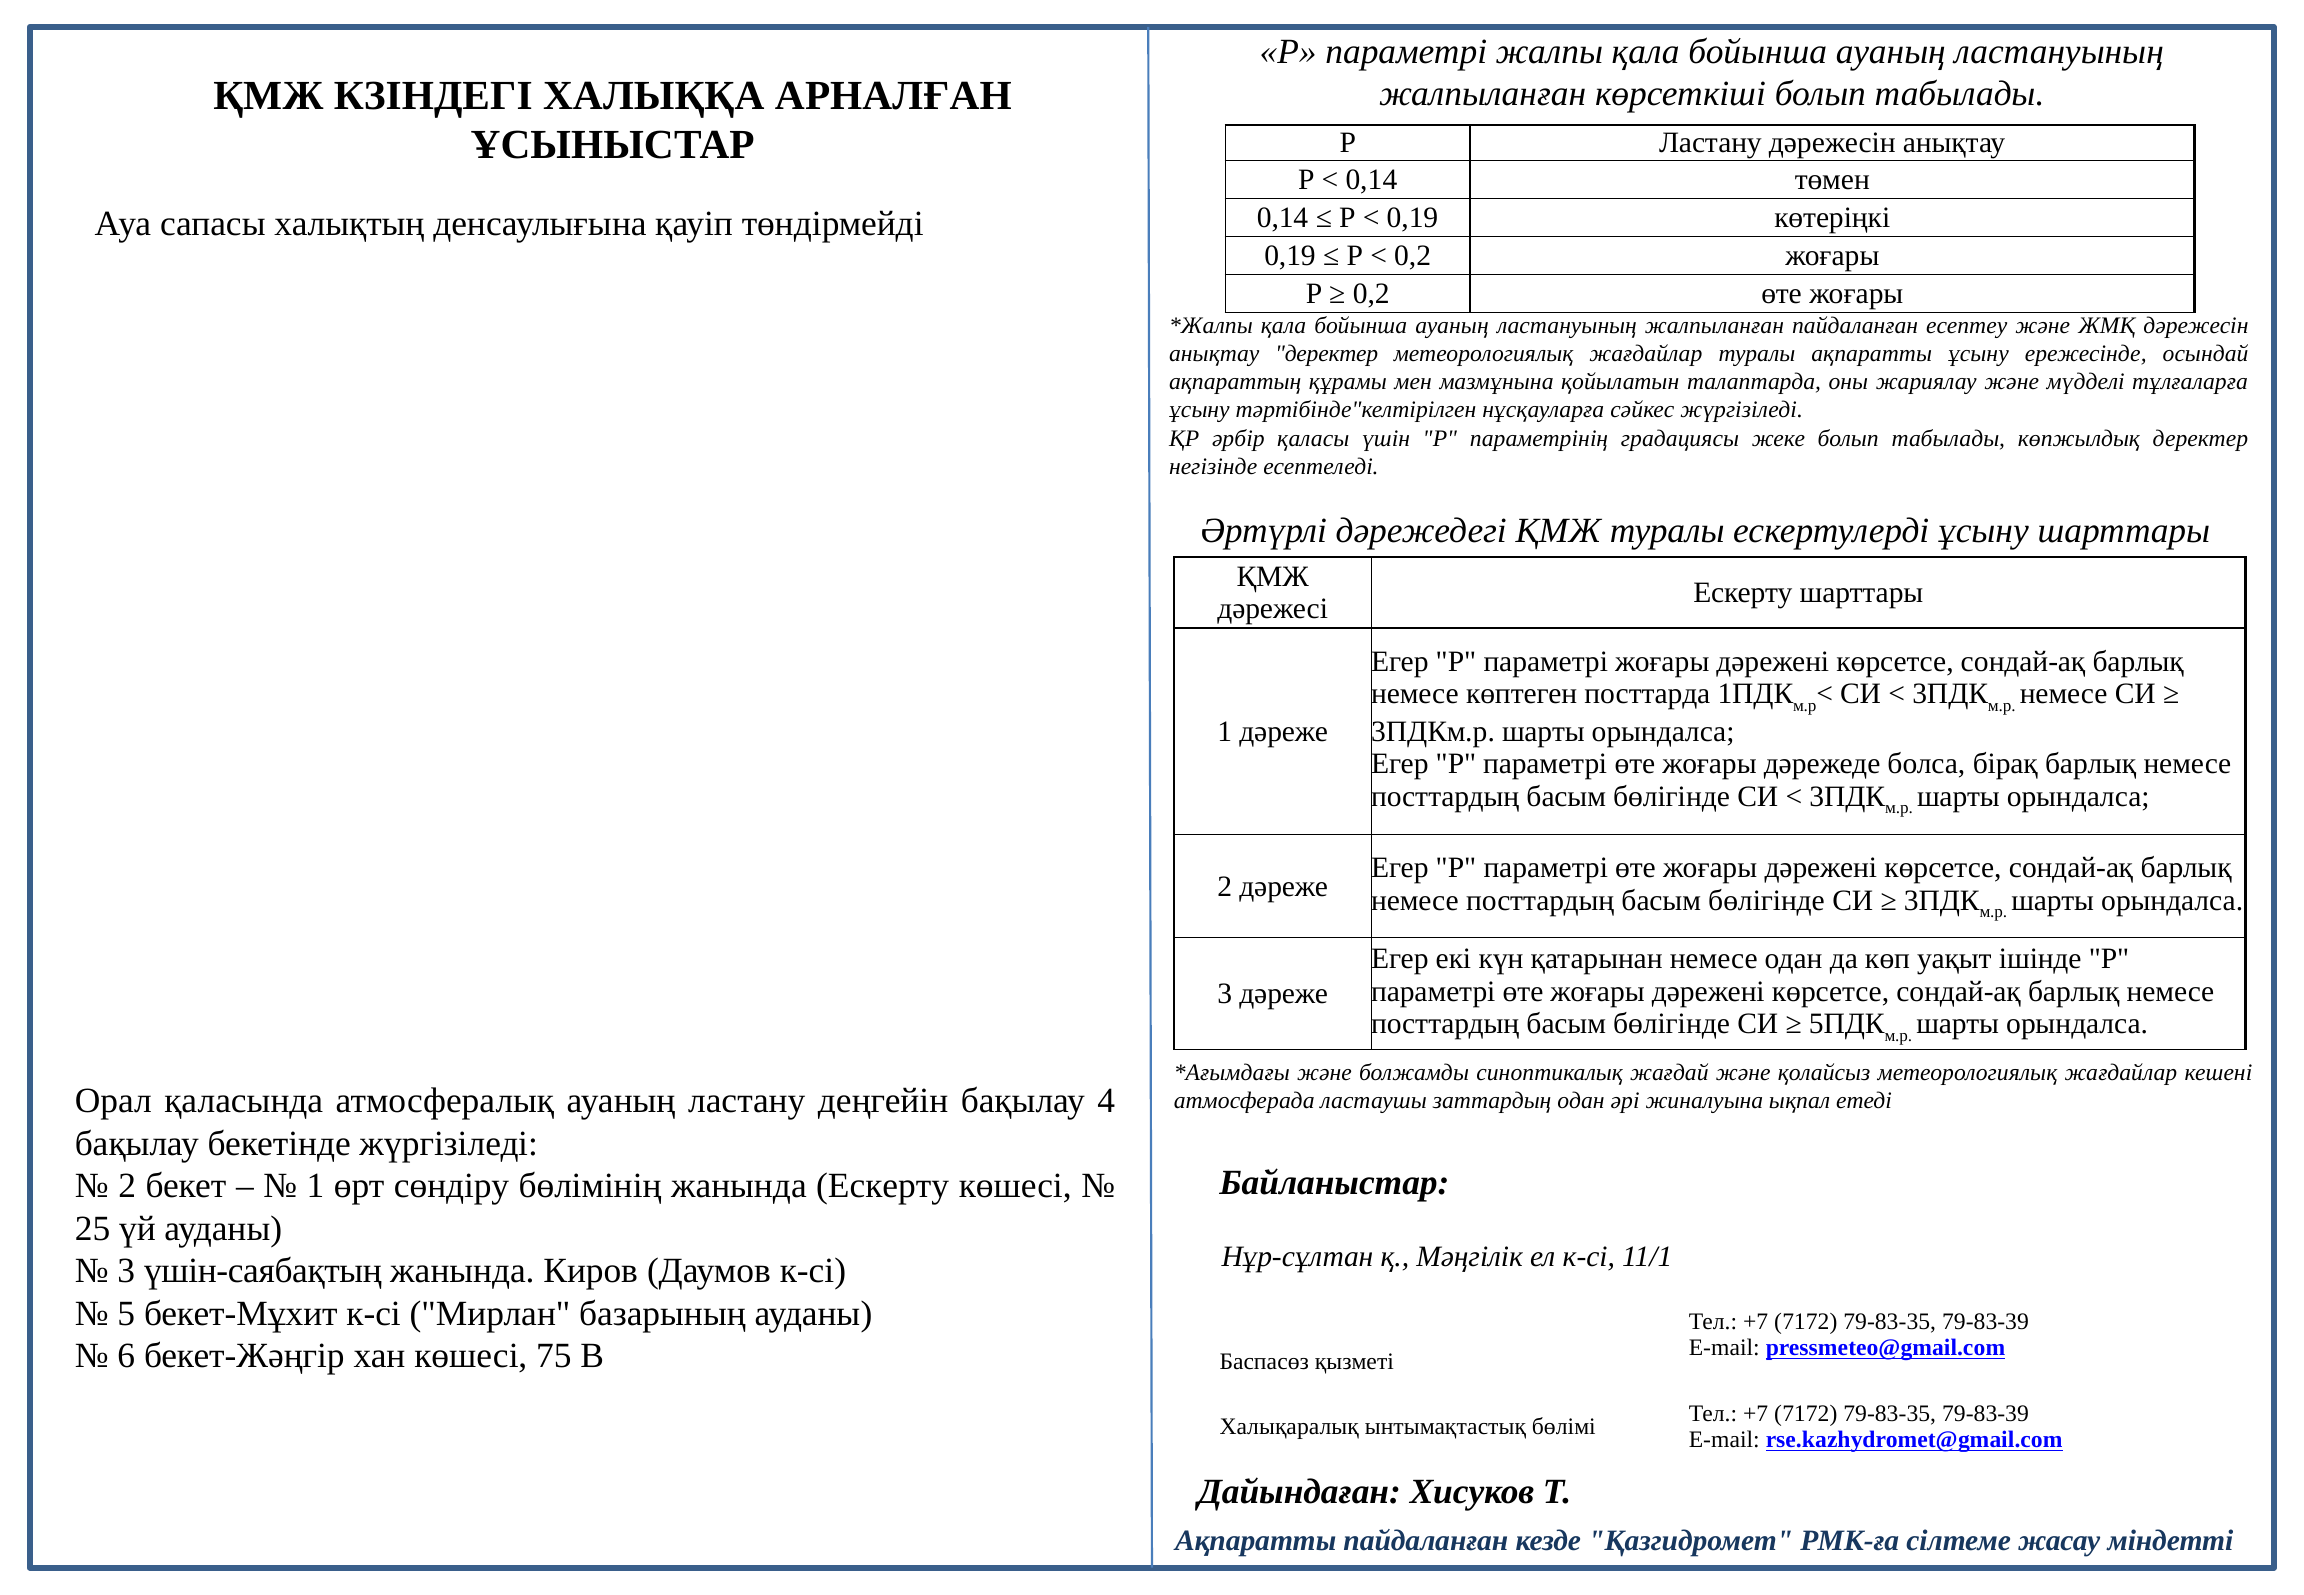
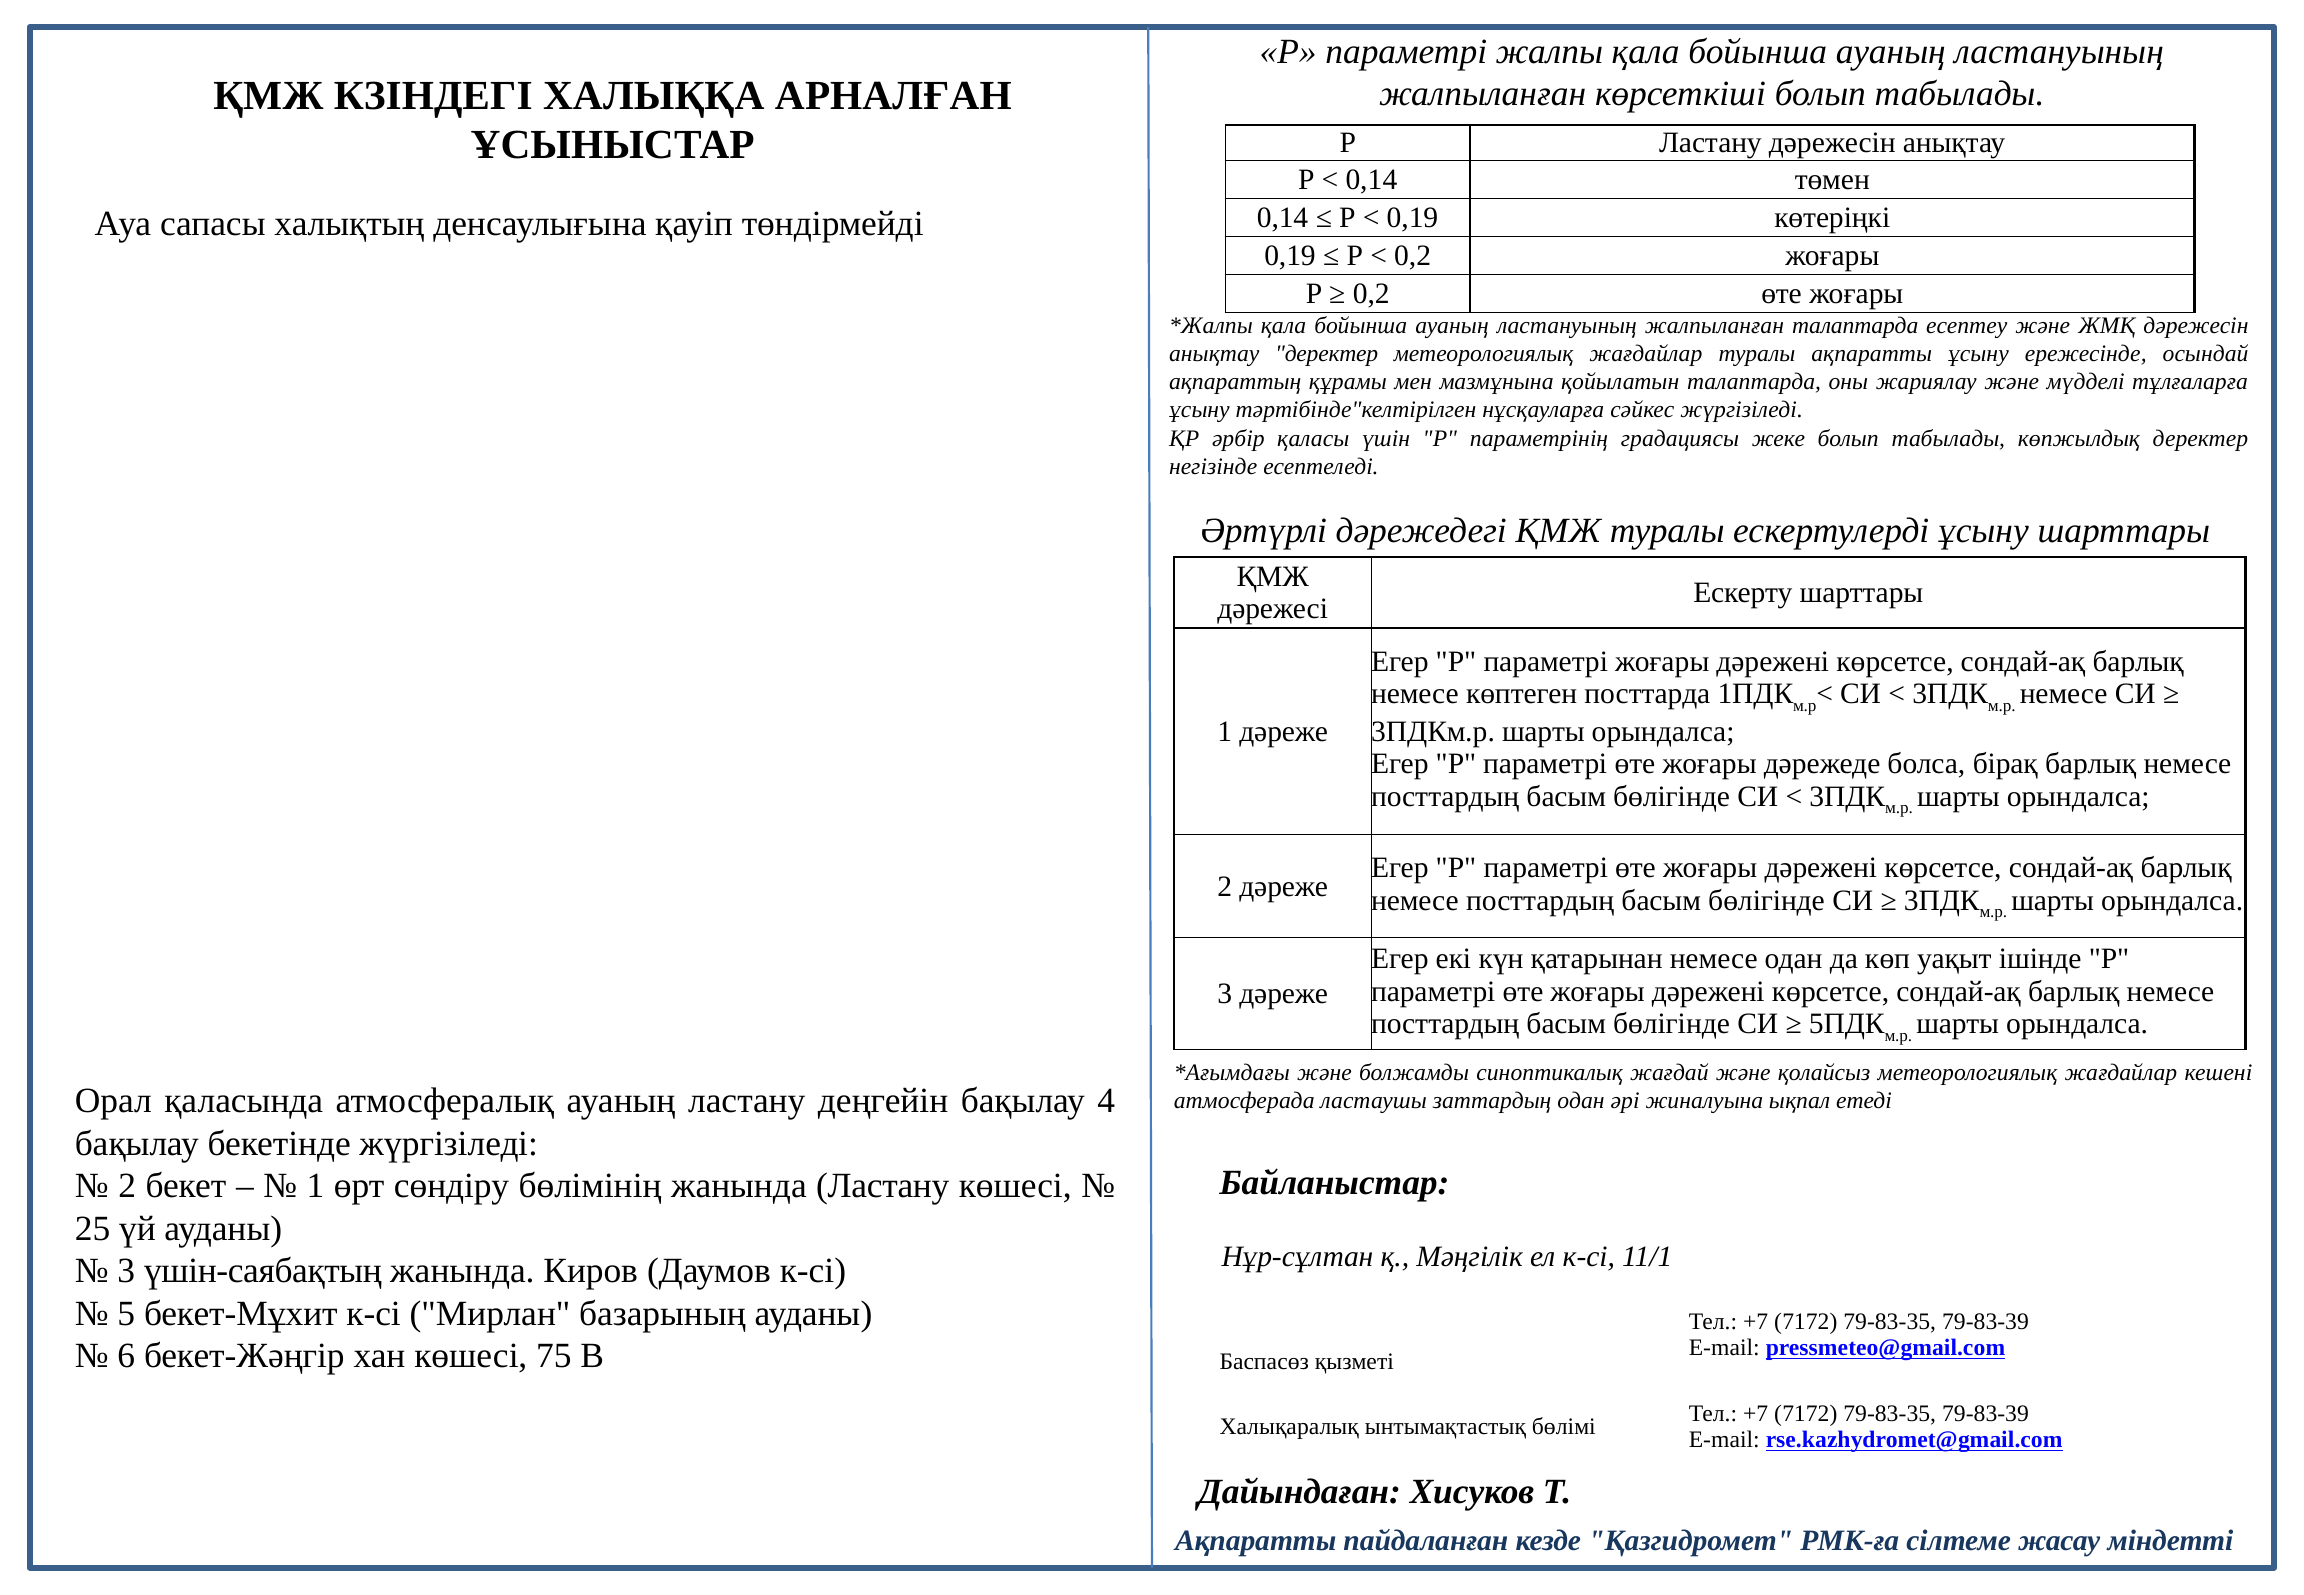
жалпыланған пайдаланған: пайдаланған -> талаптарда (1855, 325)
жанында Ескерту: Ескерту -> Ластану (883, 1186)
